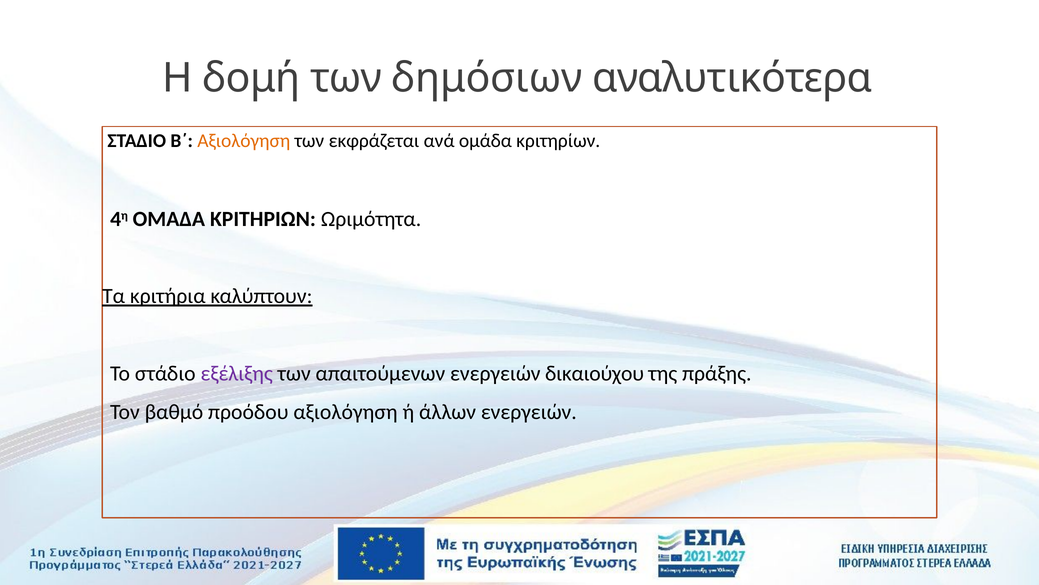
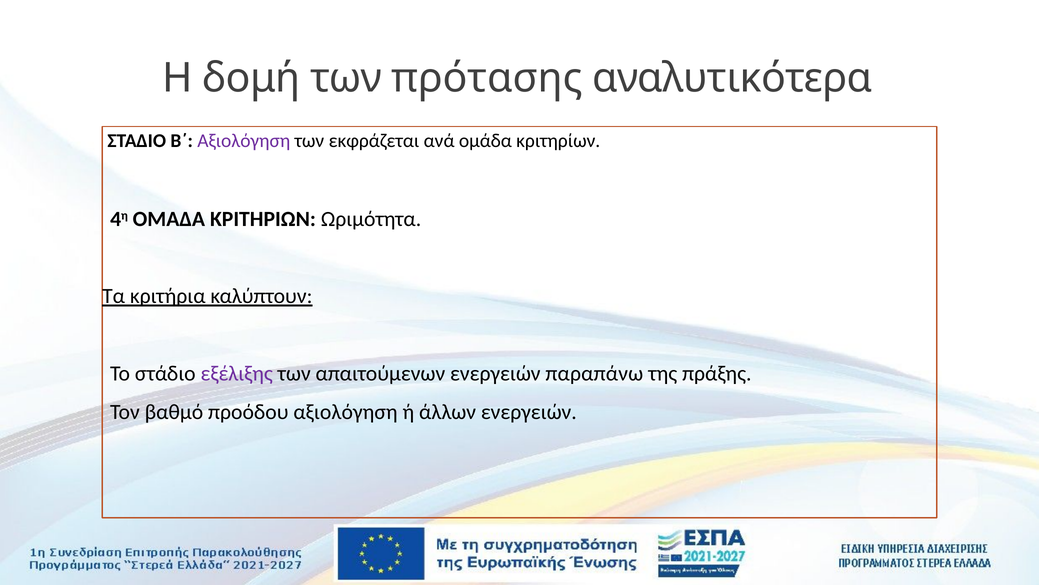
δημόσιων: δημόσιων -> πρότασης (487, 78)
Αξιολόγηση colour: orange -> purple (244, 141)
δικαιούχου: δικαιούχου -> παραπάνω (594, 373)
